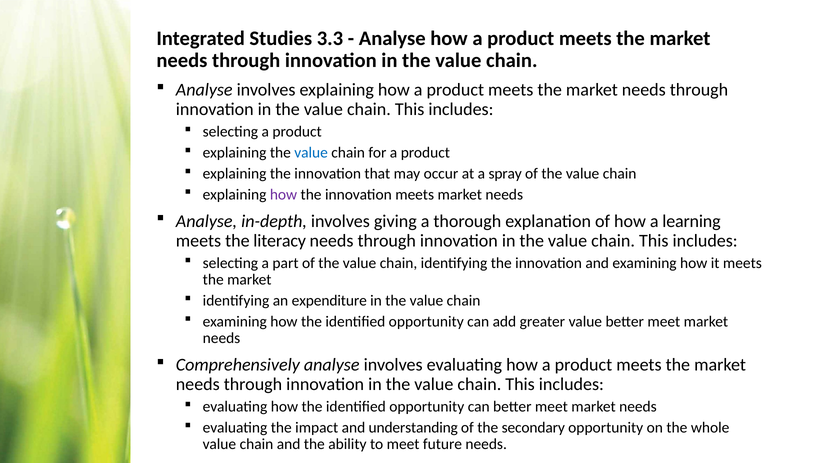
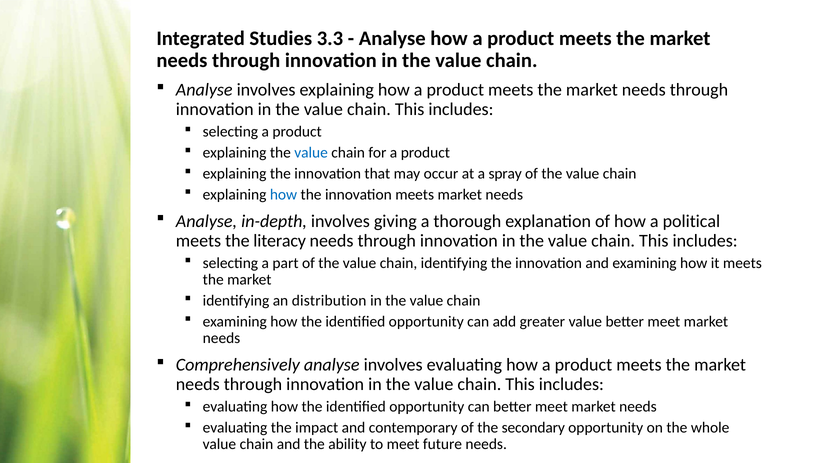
how colour: purple -> blue (284, 195)
learning: learning -> political (691, 222)
expenditure: expenditure -> distribution (329, 301)
understanding: understanding -> contemporary (413, 428)
